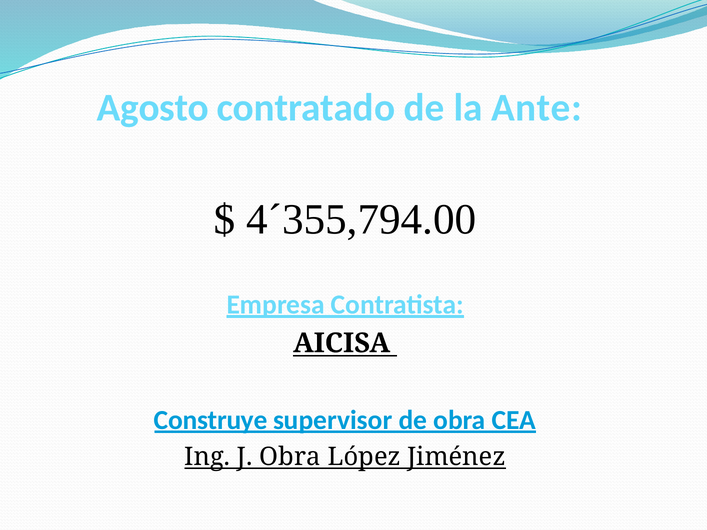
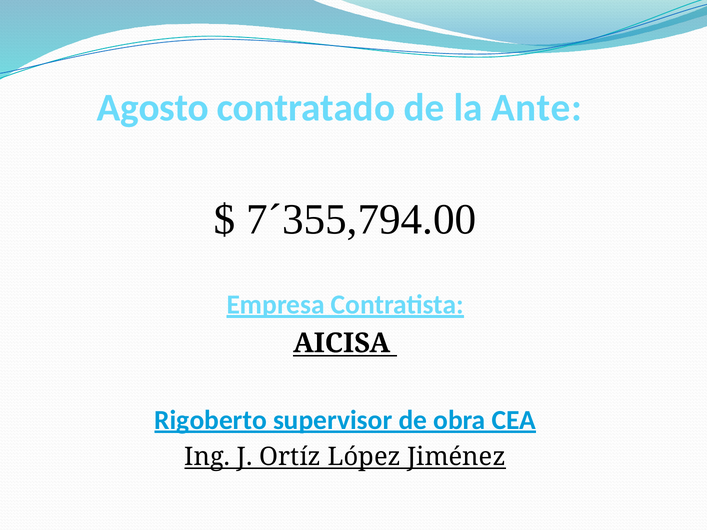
4´355,794.00: 4´355,794.00 -> 7´355,794.00 (361, 220)
Construye: Construye -> Rigoberto (211, 420)
J Obra: Obra -> Ortíz (290, 457)
